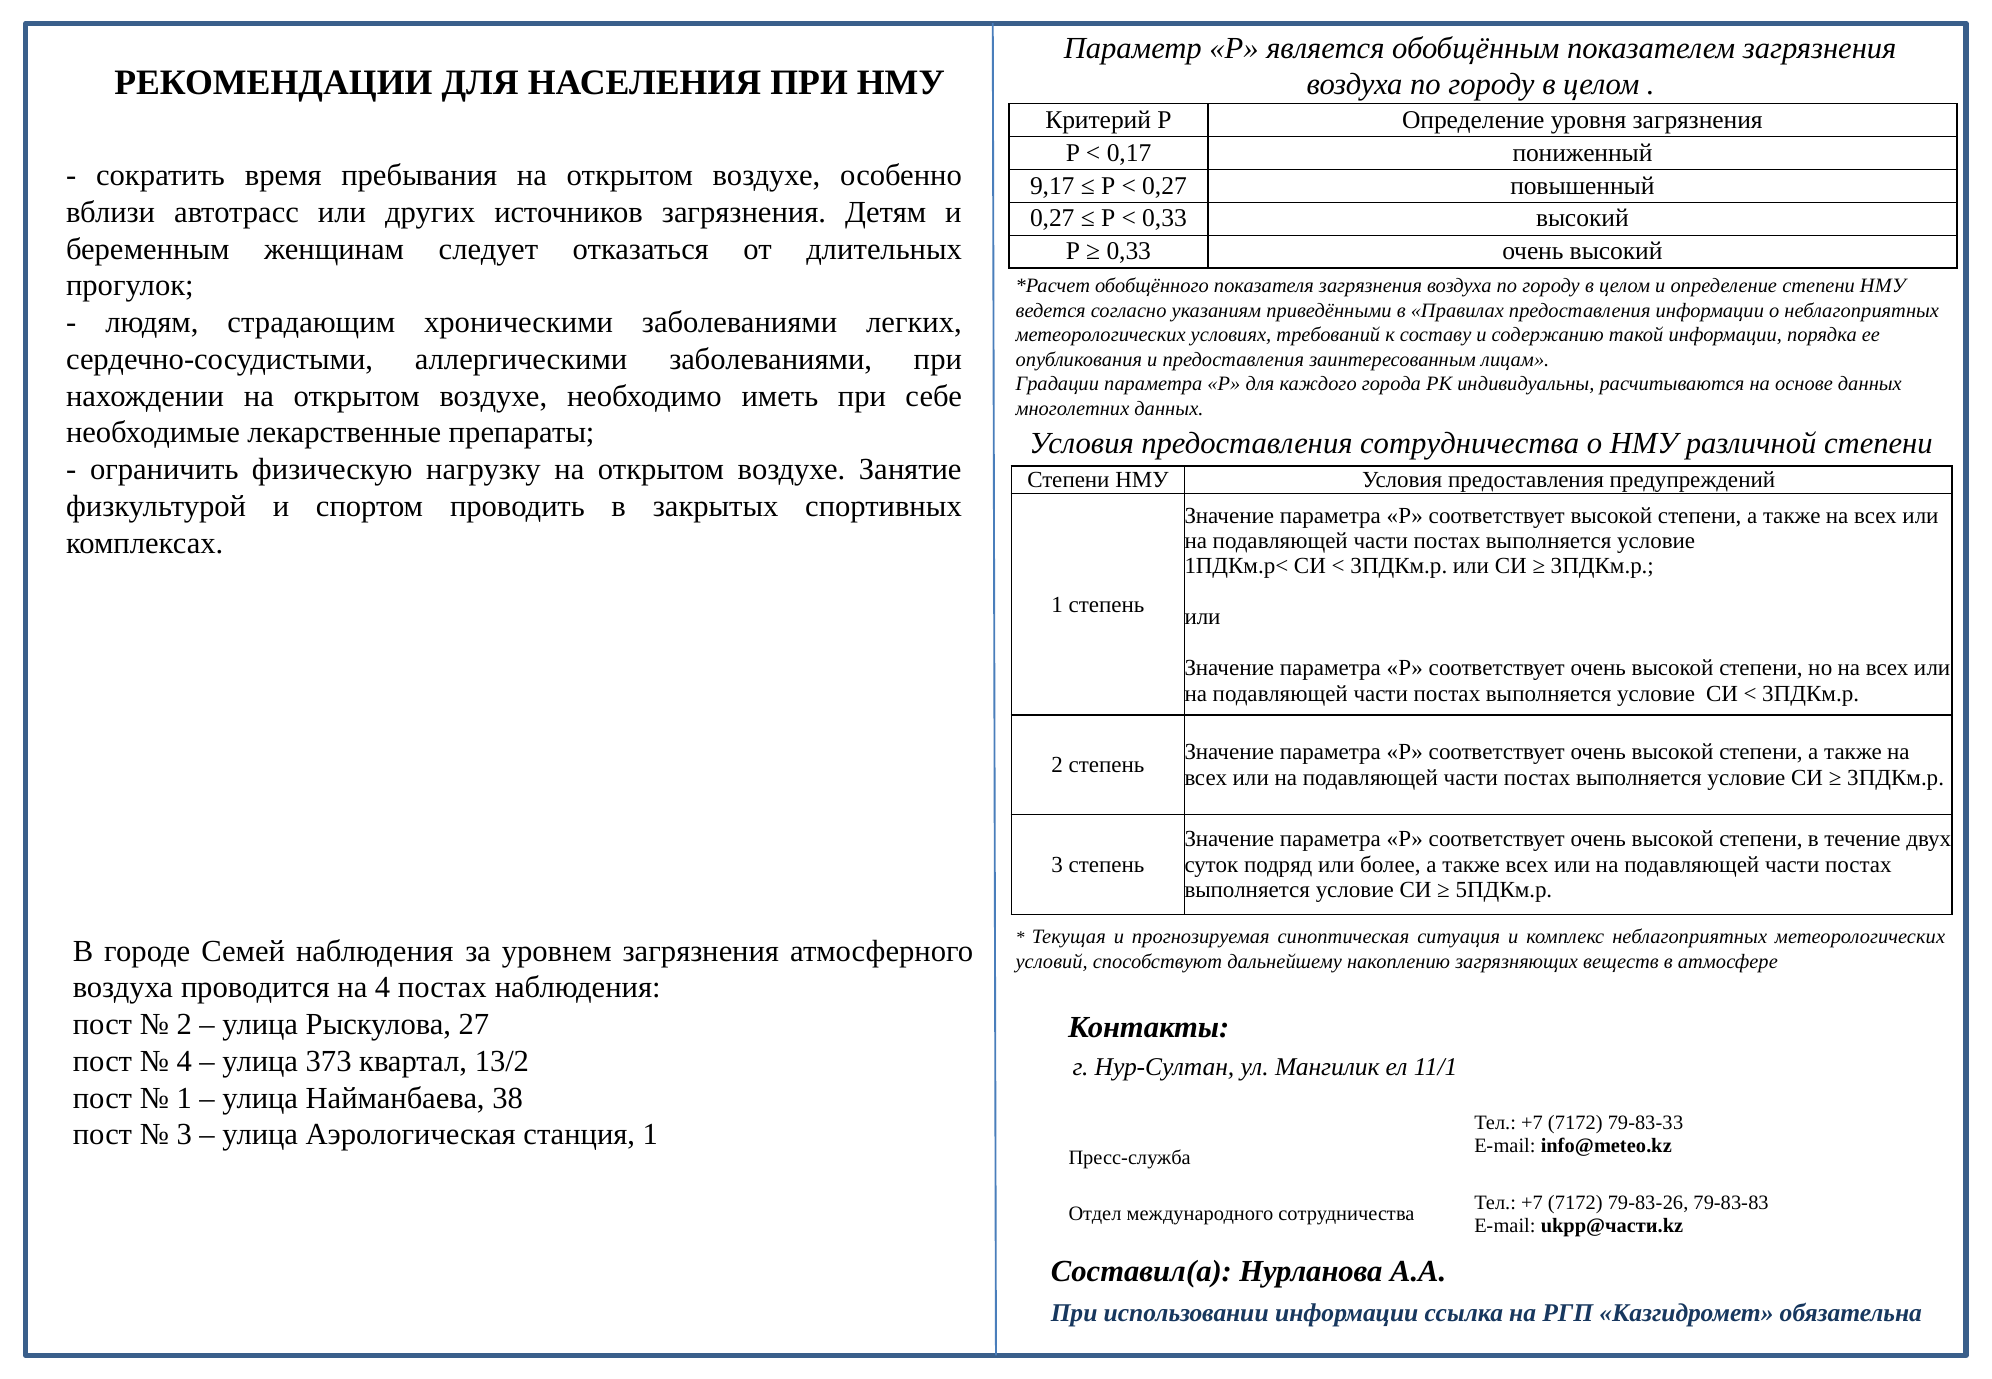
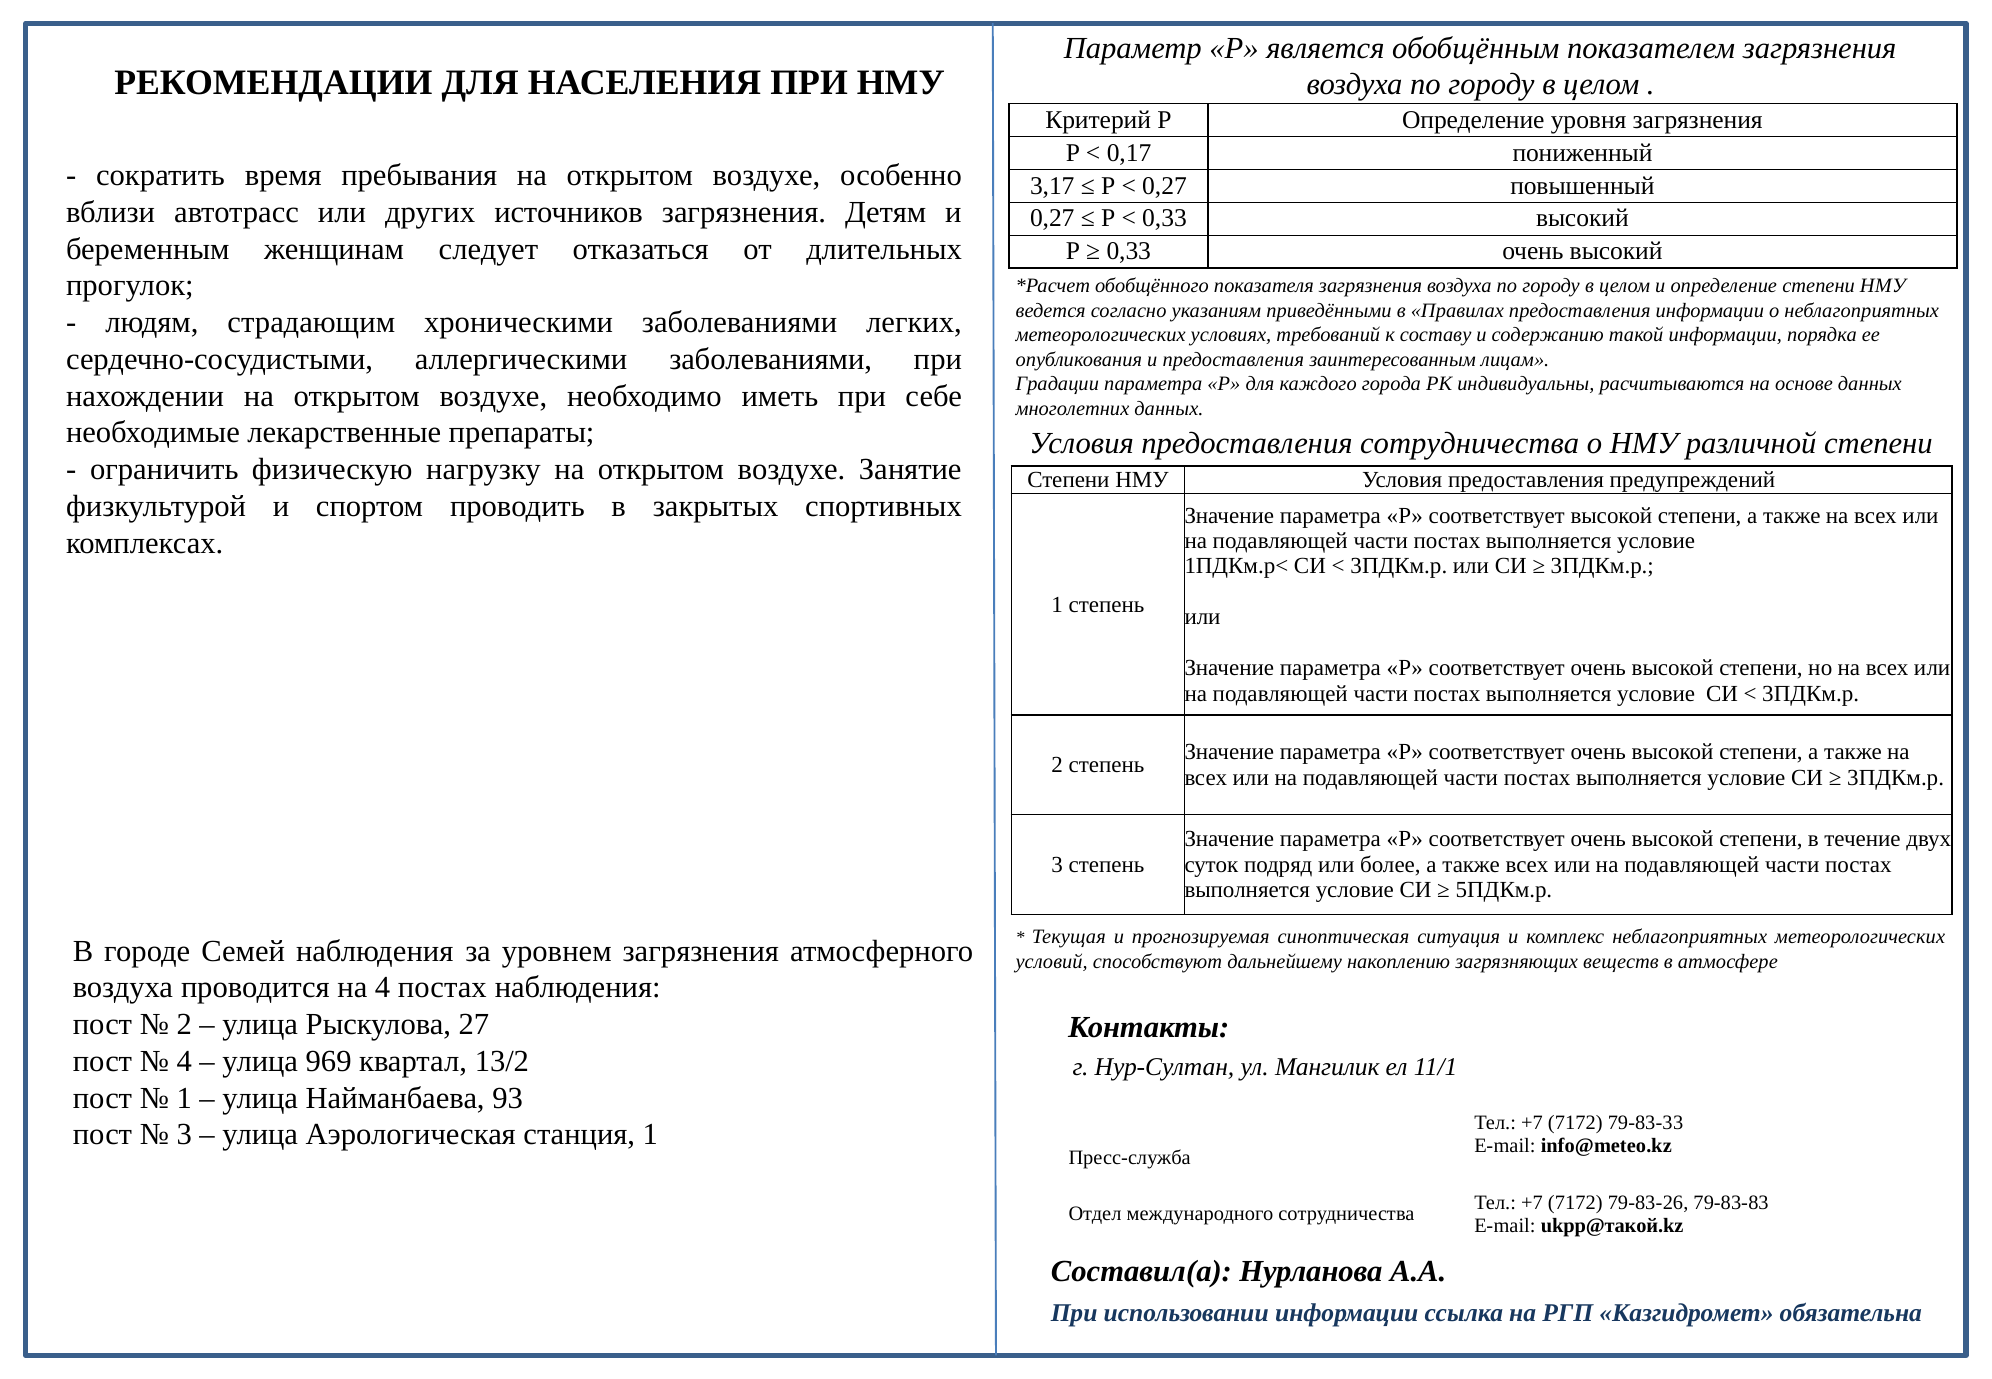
9,17: 9,17 -> 3,17 (1052, 186)
373: 373 -> 969 (329, 1061)
38: 38 -> 93 (508, 1098)
ukpp@части.kz: ukpp@части.kz -> ukpp@такой.kz (1612, 1226)
